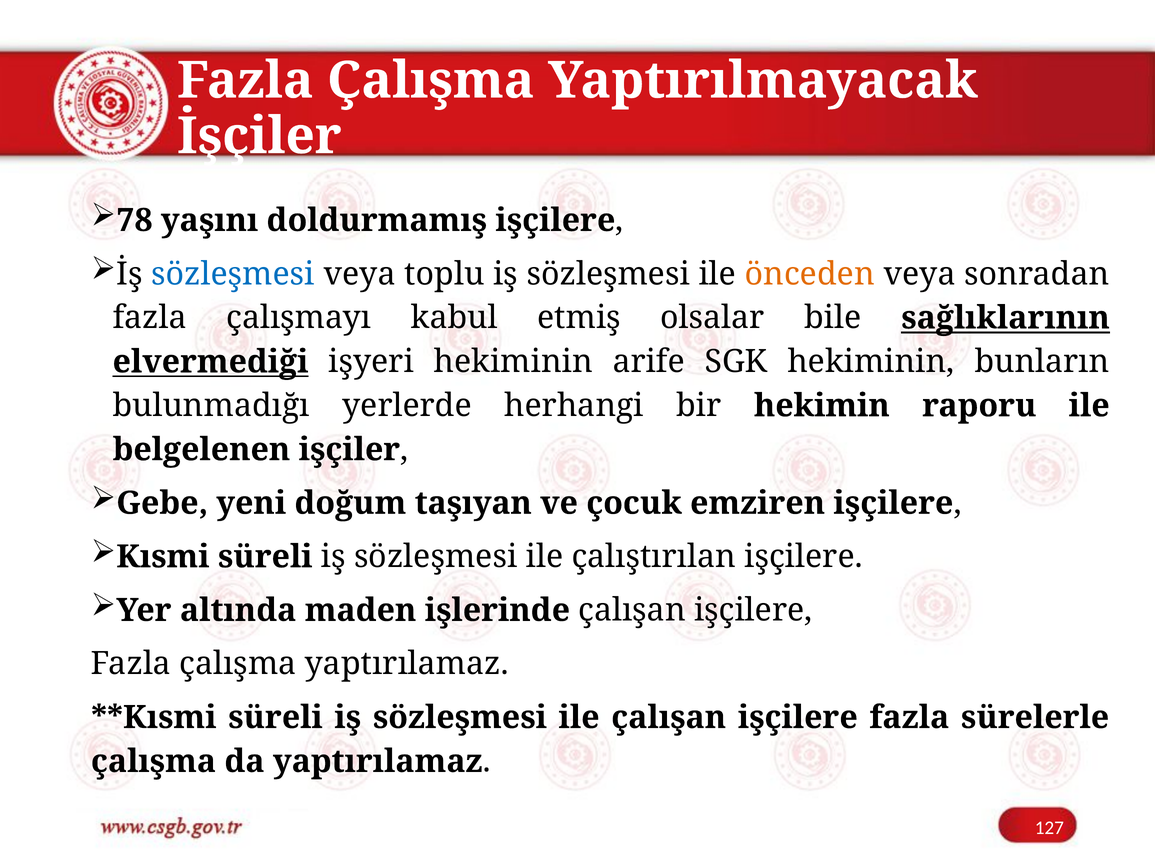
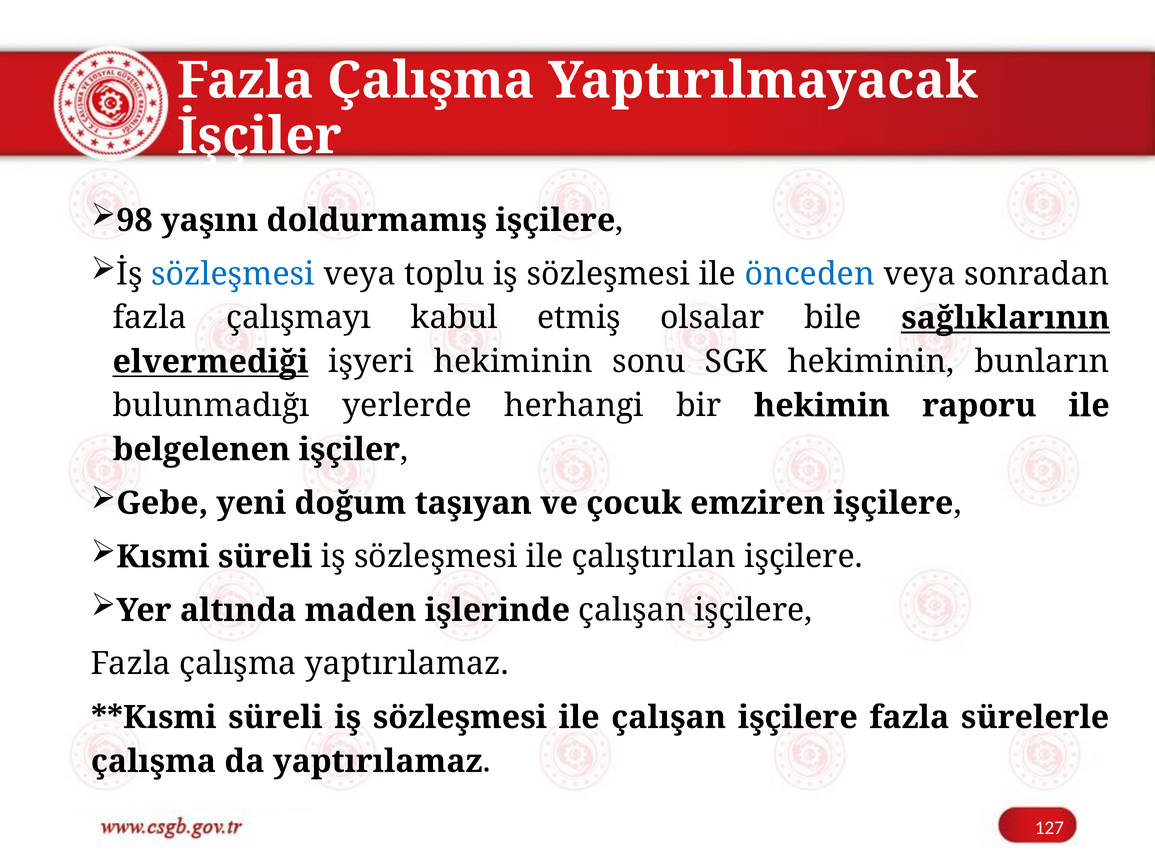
78: 78 -> 98 (134, 220)
önceden colour: orange -> blue (810, 274)
arife: arife -> sonu (649, 361)
